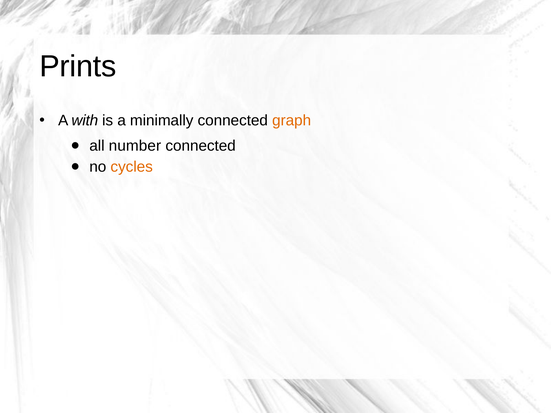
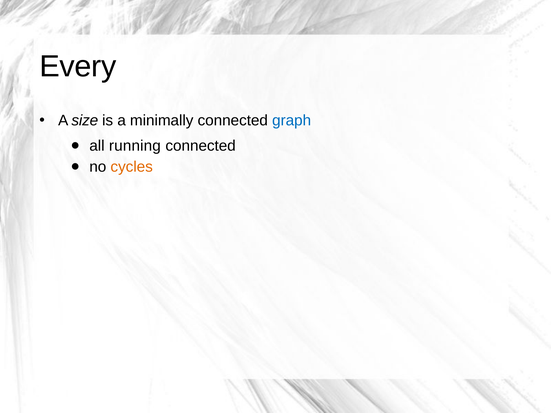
Prints: Prints -> Every (78, 67)
with: with -> size (85, 121)
graph colour: orange -> blue (292, 121)
number: number -> running (135, 146)
